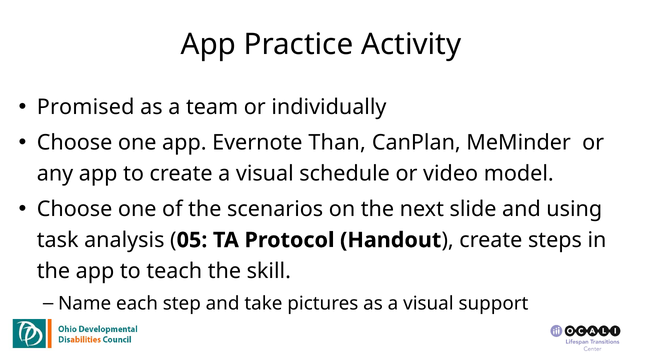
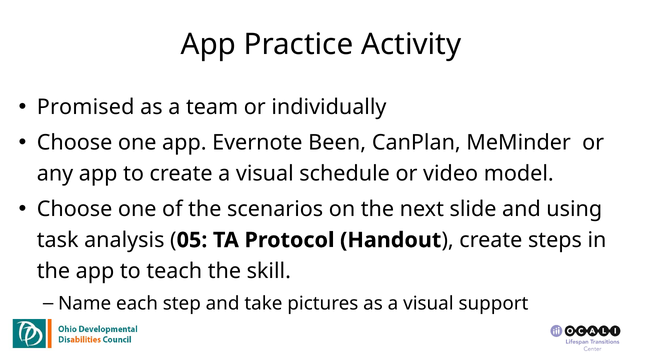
Than: Than -> Been (337, 143)
